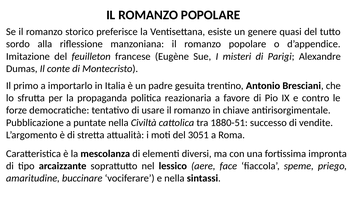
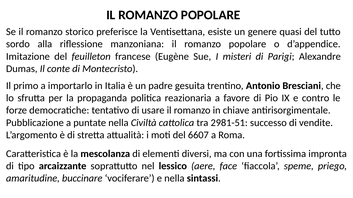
1880-51: 1880-51 -> 2981-51 (229, 123)
3051: 3051 -> 6607 (198, 135)
